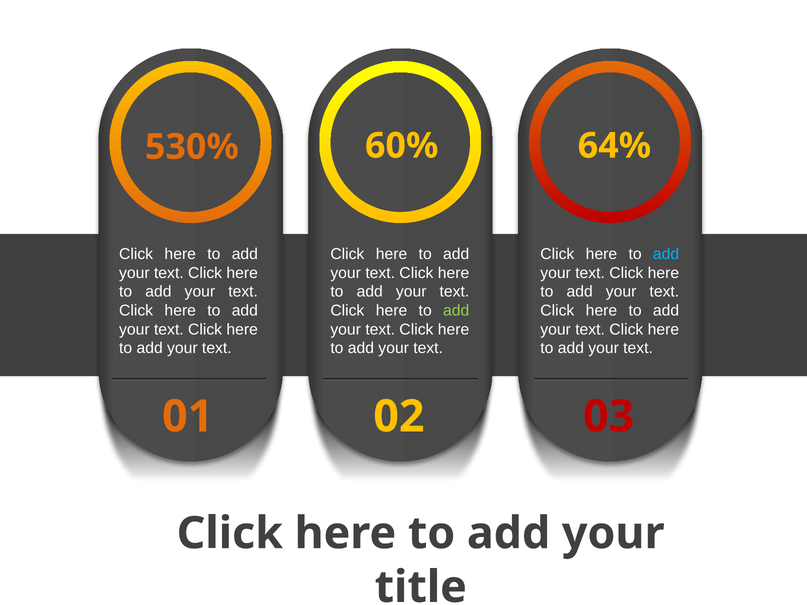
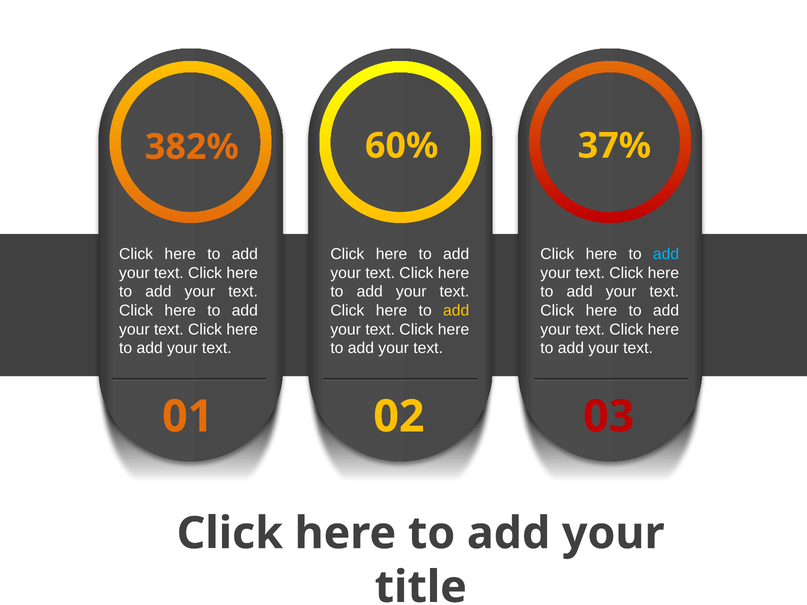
530%: 530% -> 382% (192, 147)
64%: 64% -> 37% (614, 146)
add colour: light green -> yellow (456, 311)
